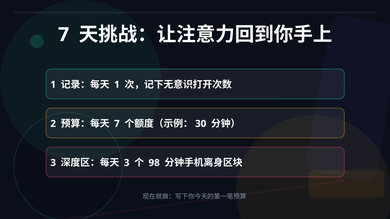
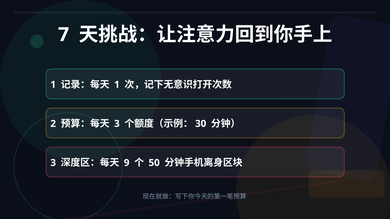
7: 7 -> 3 (117, 124)
3: 3 -> 9 (127, 163)
98: 98 -> 50 (154, 163)
